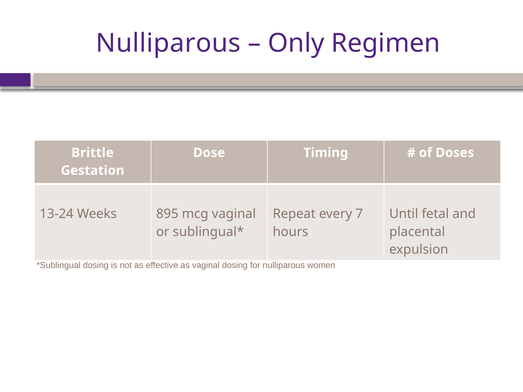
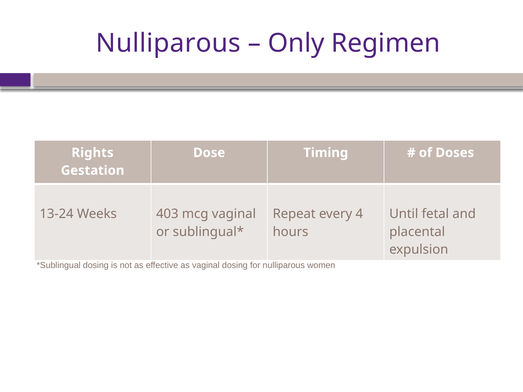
Brittle: Brittle -> Rights (93, 153)
895: 895 -> 403 (167, 214)
7: 7 -> 4 (359, 214)
